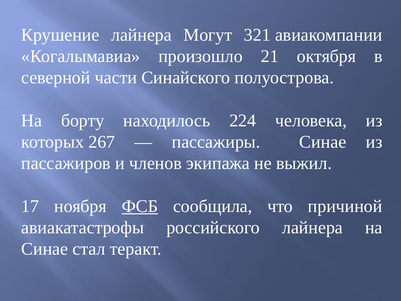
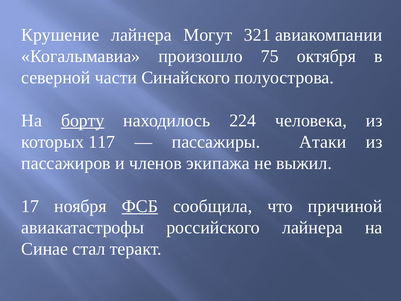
21: 21 -> 75 (270, 56)
борту underline: none -> present (83, 120)
267: 267 -> 117 (102, 142)
пассажиры Синае: Синае -> Атаки (323, 142)
